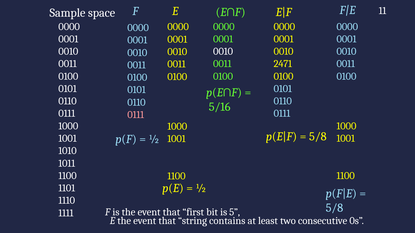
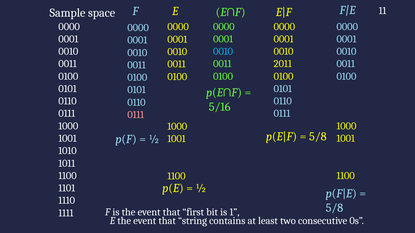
0010 colour: white -> light blue (223, 52)
2471: 2471 -> 2011 (283, 64)
5: 5 -> 1 (235, 212)
